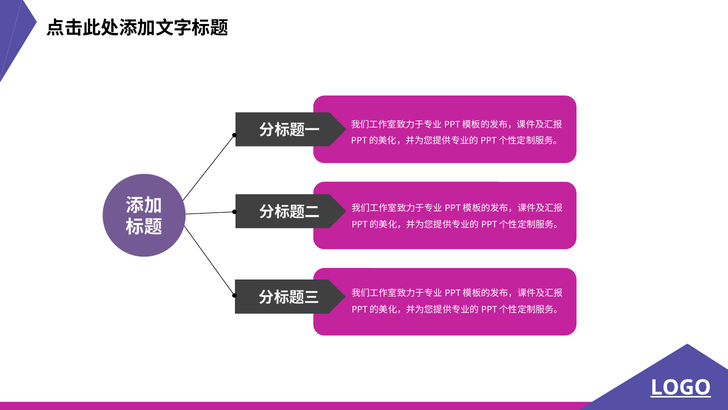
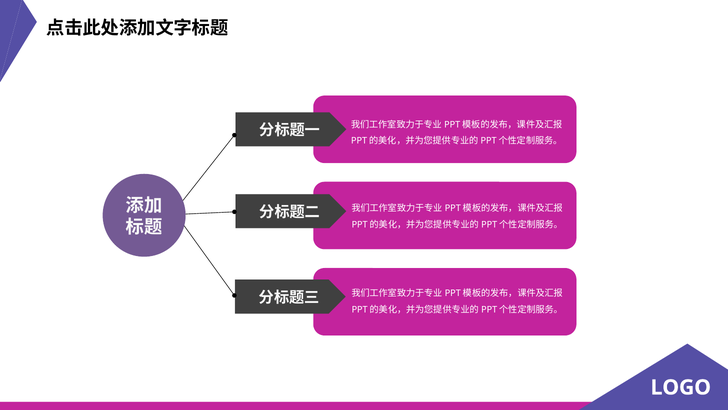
LOGO underline: present -> none (681, 387)
